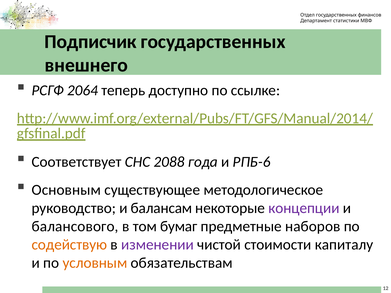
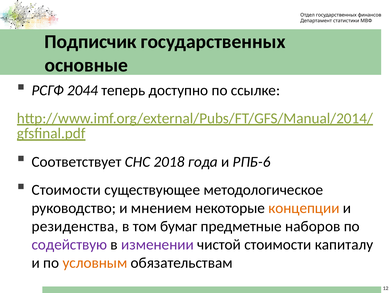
внешнего: внешнего -> основные (86, 65)
2064: 2064 -> 2044 (83, 90)
2088: 2088 -> 2018 (169, 162)
Основным: Основным -> Стоимости (66, 190)
балансам: балансам -> мнением (161, 208)
концепции colour: purple -> orange (304, 208)
балансового: балансового -> резиденства (75, 226)
содействую colour: orange -> purple (69, 245)
